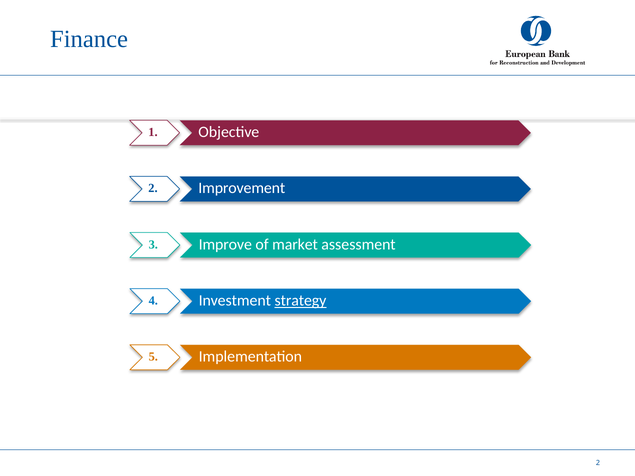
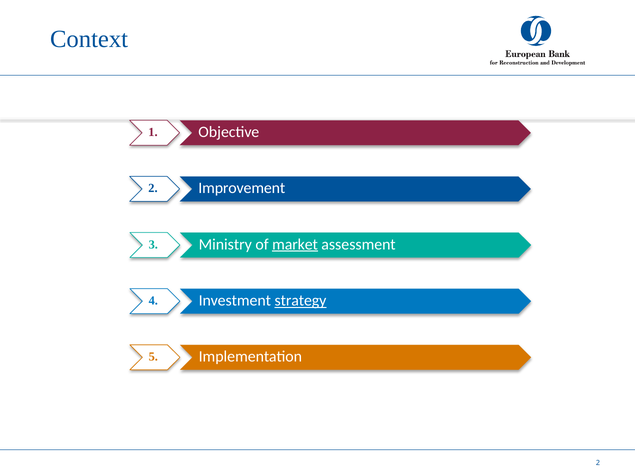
Finance: Finance -> Context (89, 39)
Improve: Improve -> Ministry (225, 244)
market underline: none -> present (295, 244)
